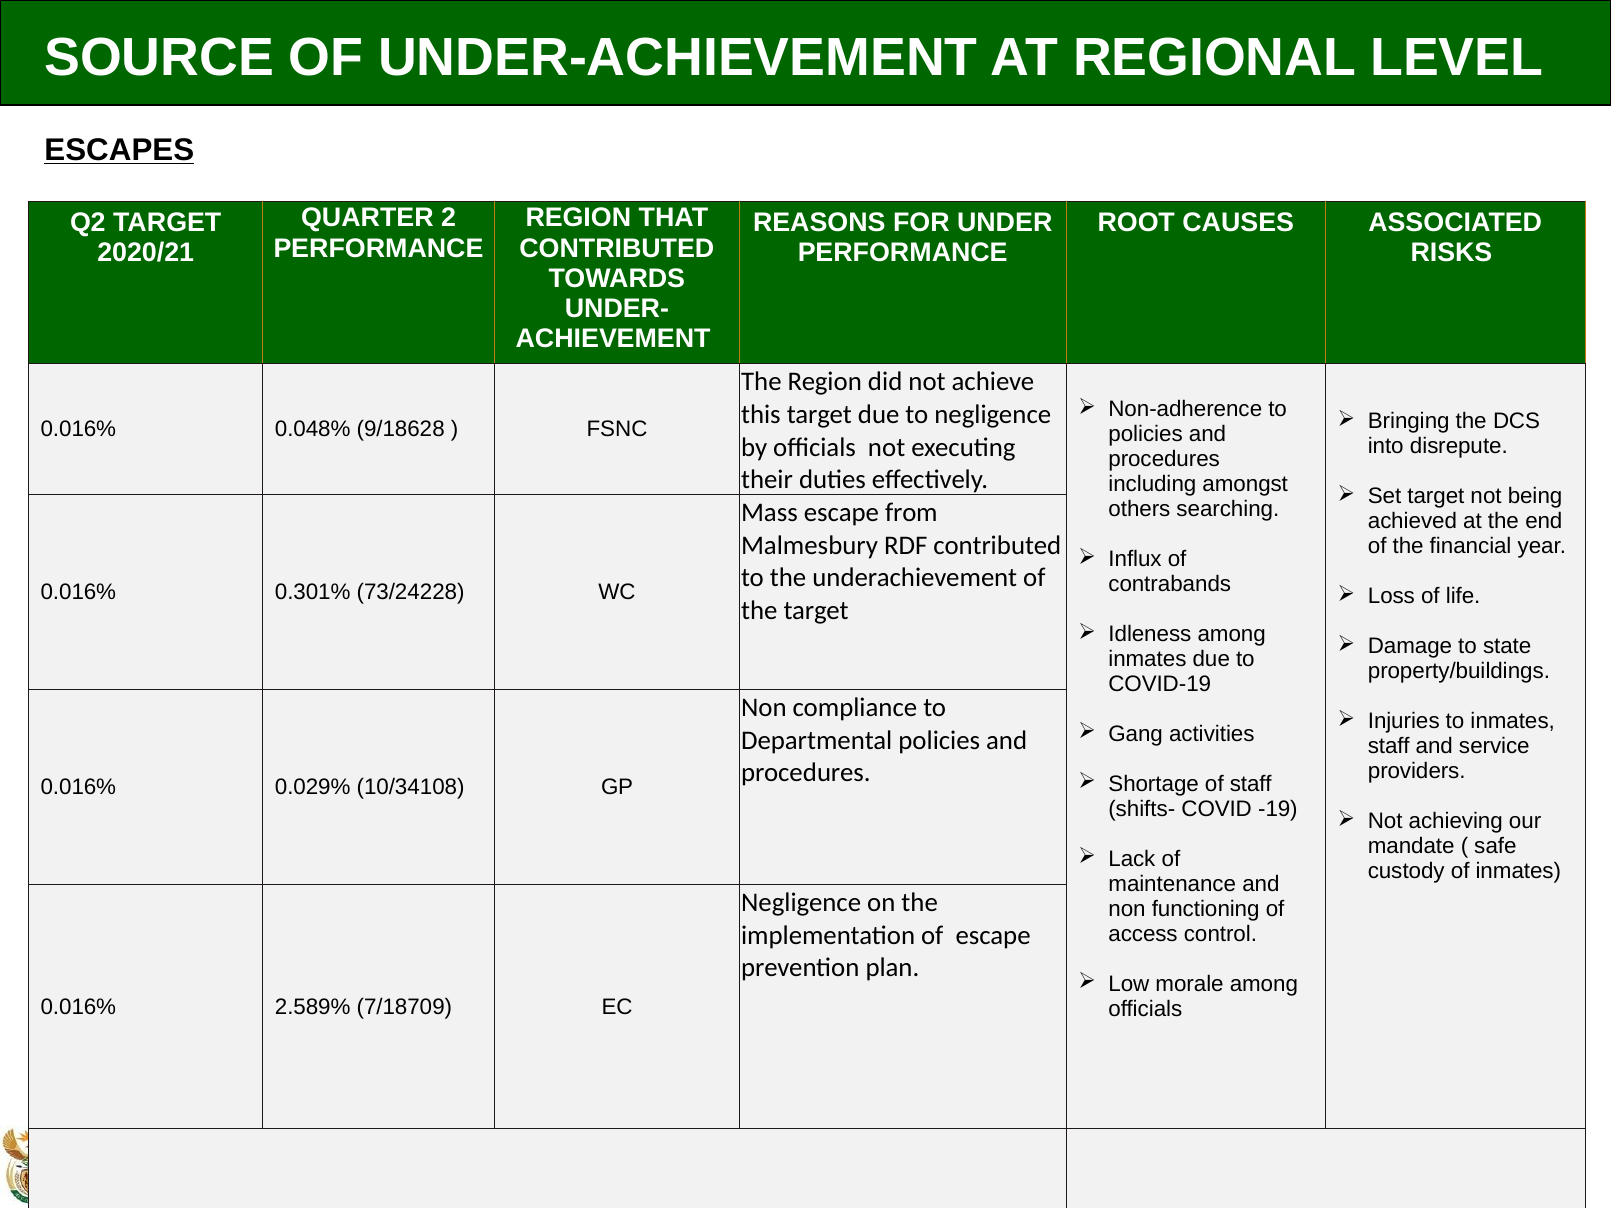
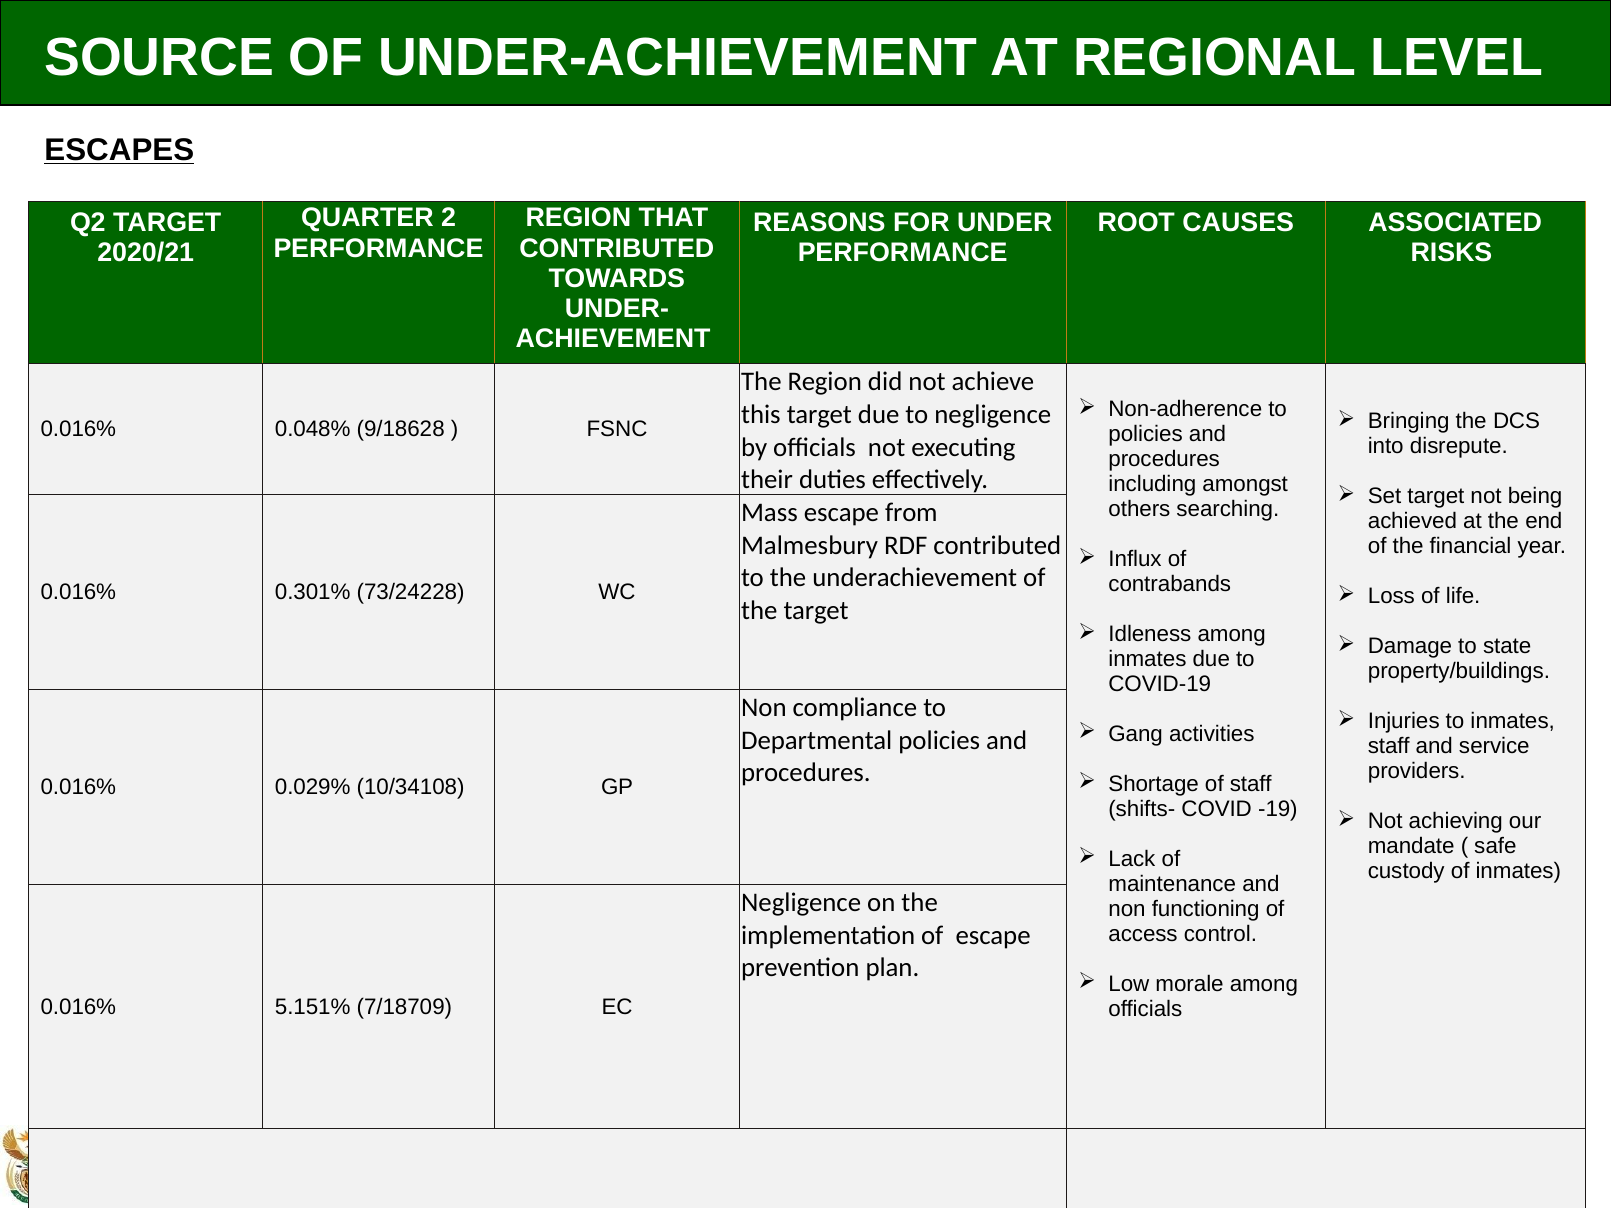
2.589%: 2.589% -> 5.151% (313, 1007)
